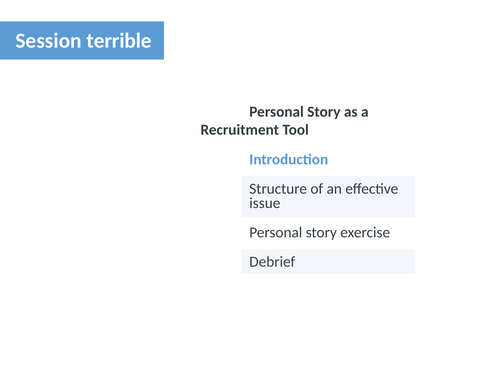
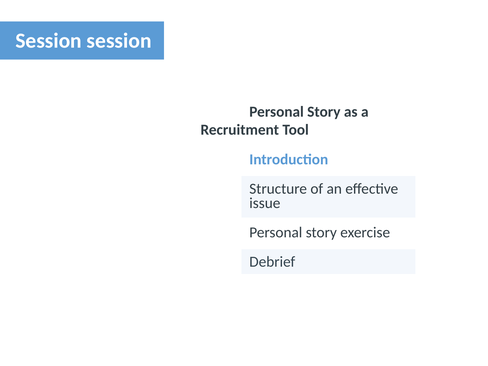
Session terrible: terrible -> session (119, 41)
